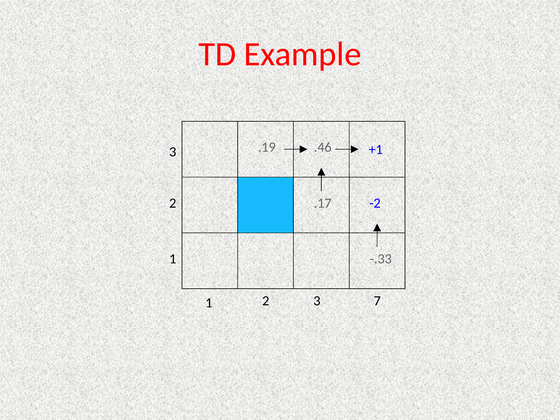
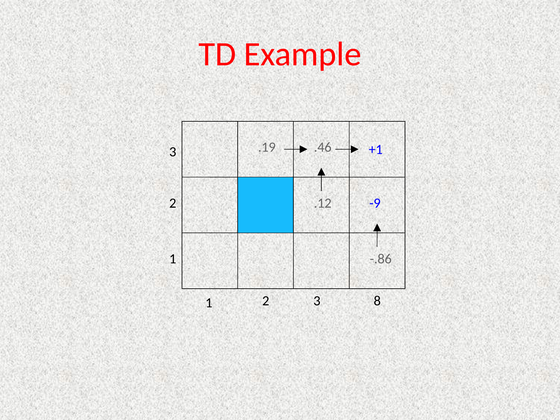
.17: .17 -> .12 (323, 203)
-2: -2 -> -9 (375, 203)
-.33: -.33 -> -.86 (381, 259)
7: 7 -> 8 (377, 301)
